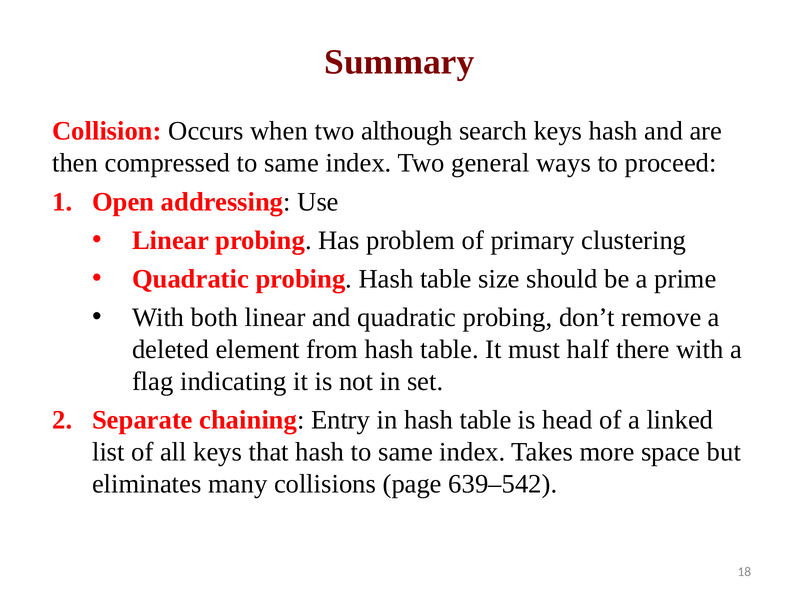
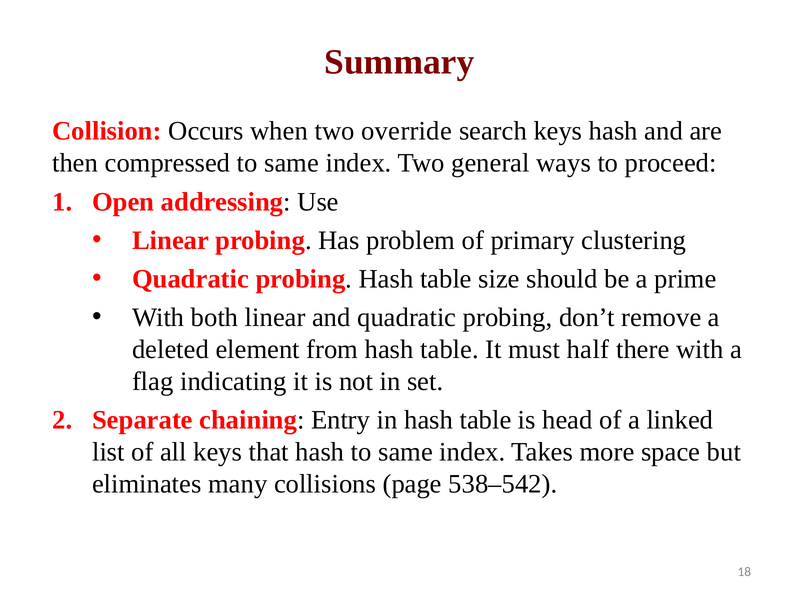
although: although -> override (407, 131)
639–542: 639–542 -> 538–542 (503, 484)
